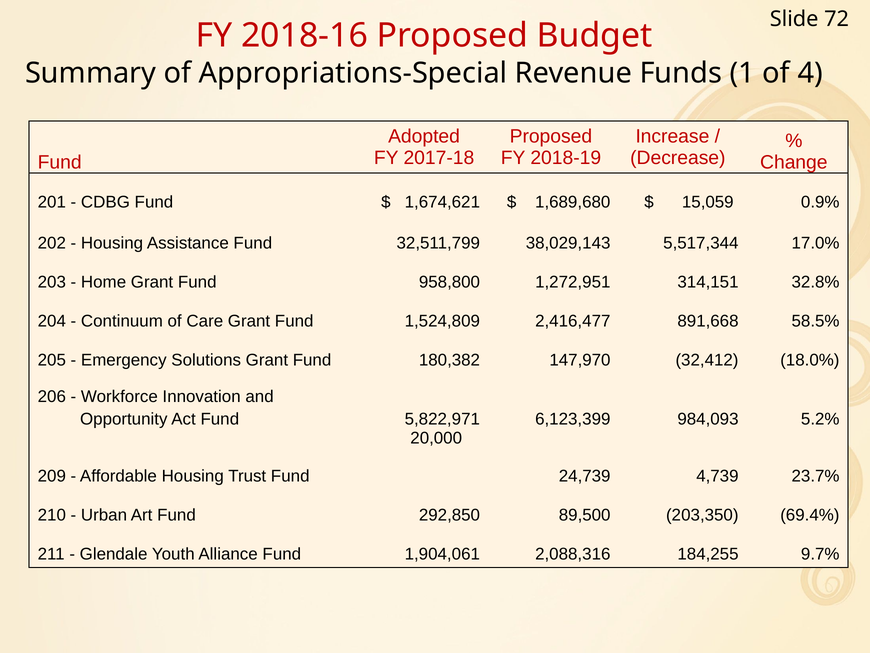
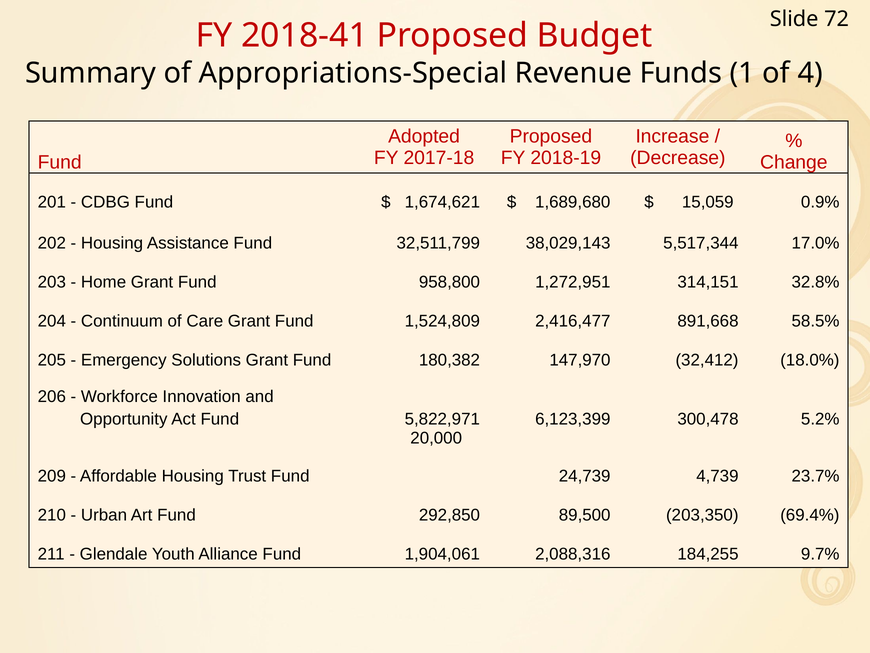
2018-16: 2018-16 -> 2018-41 (305, 36)
984,093: 984,093 -> 300,478 (708, 419)
